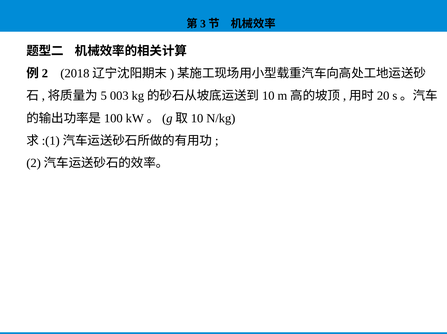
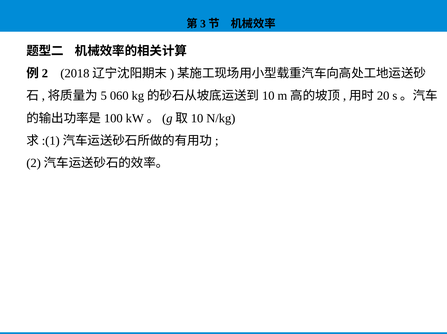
003: 003 -> 060 (119, 96)
